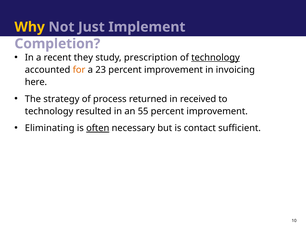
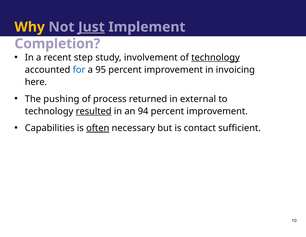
Just underline: none -> present (91, 27)
they: they -> step (83, 57)
prescription: prescription -> involvement (151, 57)
for colour: orange -> blue (79, 70)
23: 23 -> 95 (101, 70)
strategy: strategy -> pushing (61, 99)
received: received -> external (198, 99)
resulted underline: none -> present (94, 111)
55: 55 -> 94 (143, 111)
Eliminating: Eliminating -> Capabilities (50, 128)
